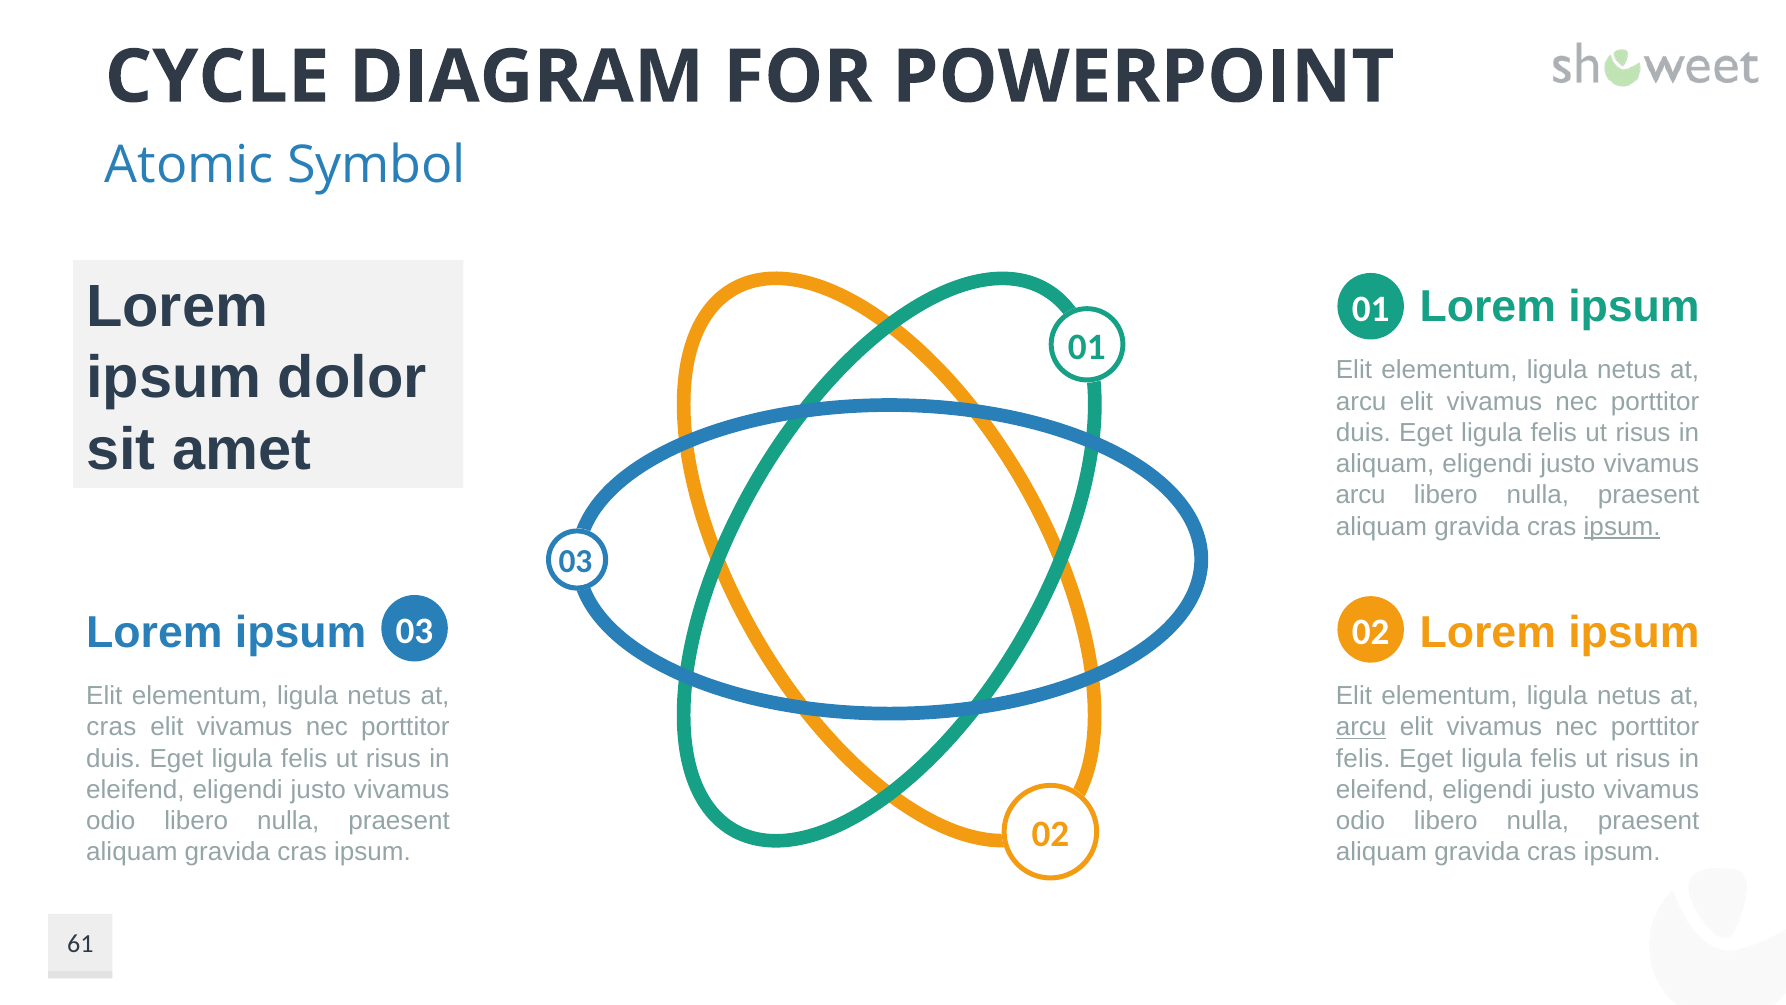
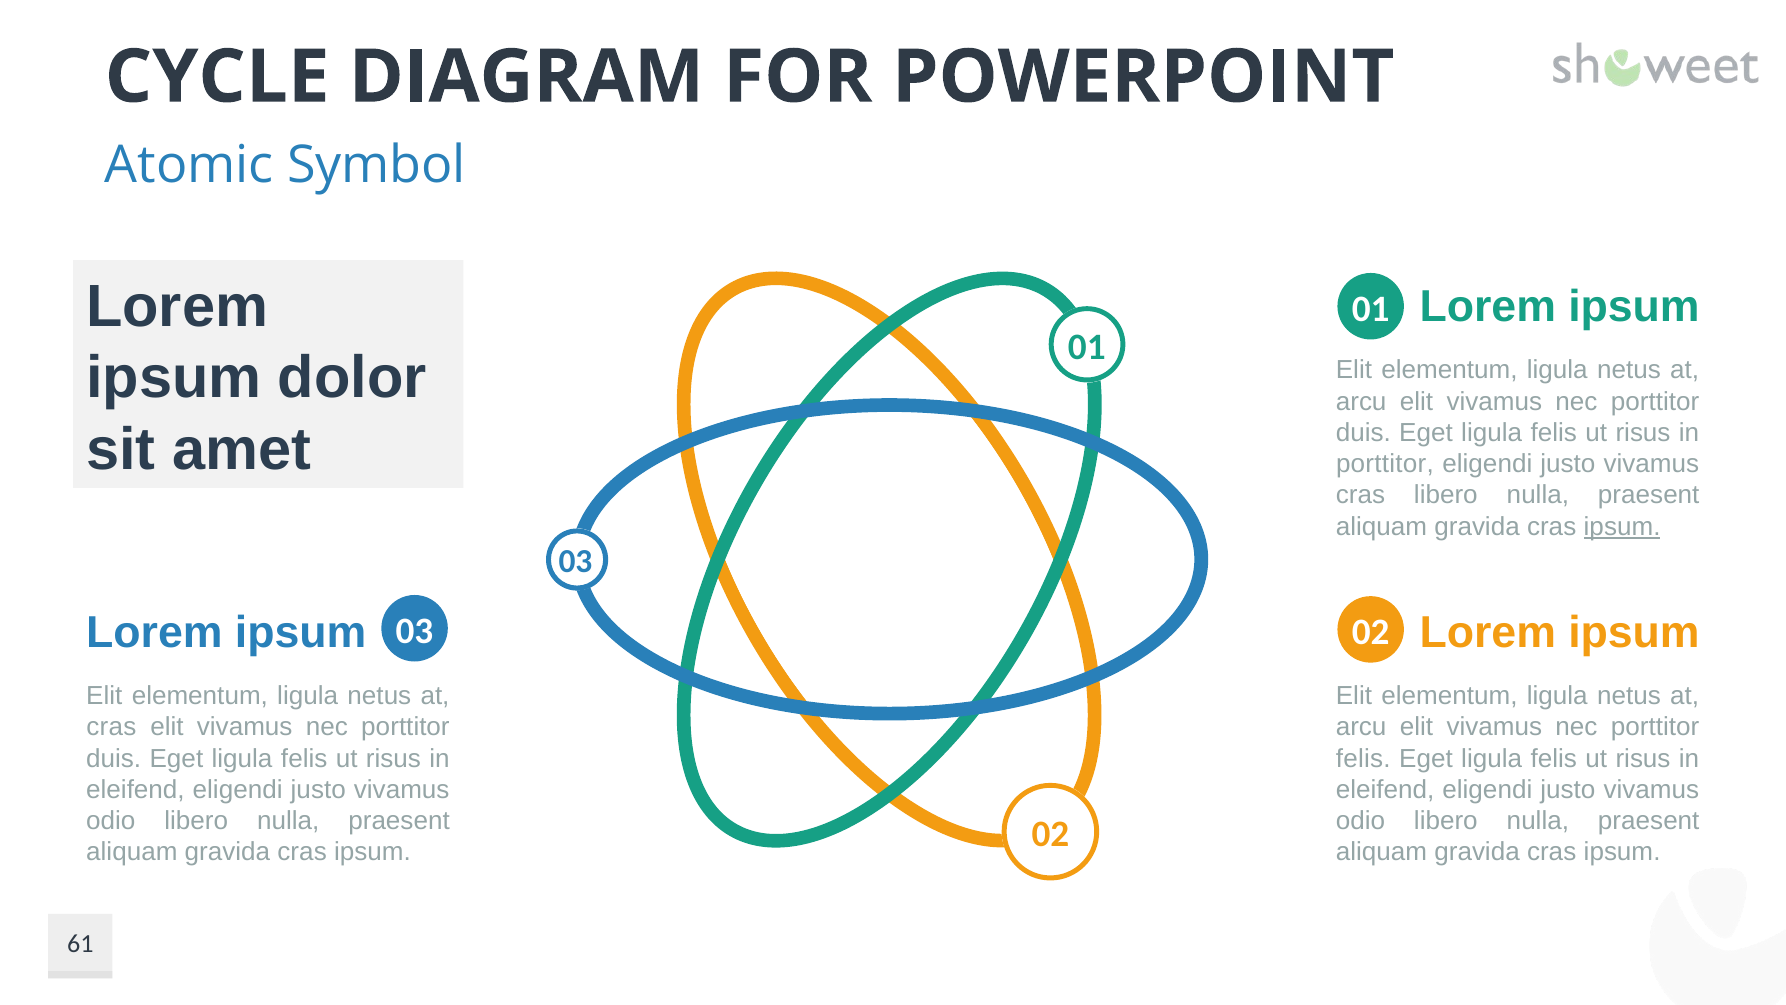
aliquam: aliquam -> porttitor (1385, 464)
arcu: arcu -> cras (1360, 495)
arcu underline: present -> none (1361, 727)
